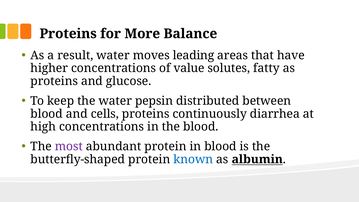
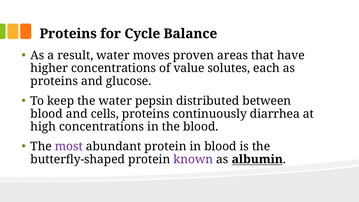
More: More -> Cycle (142, 34)
leading: leading -> proven (193, 55)
fatty: fatty -> each (267, 68)
known colour: blue -> purple (193, 159)
